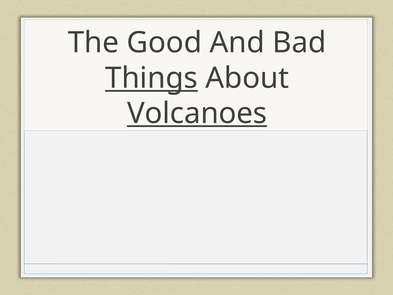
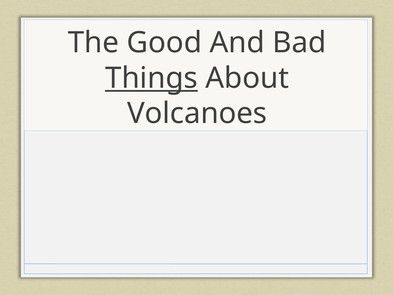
Volcanoes underline: present -> none (197, 113)
